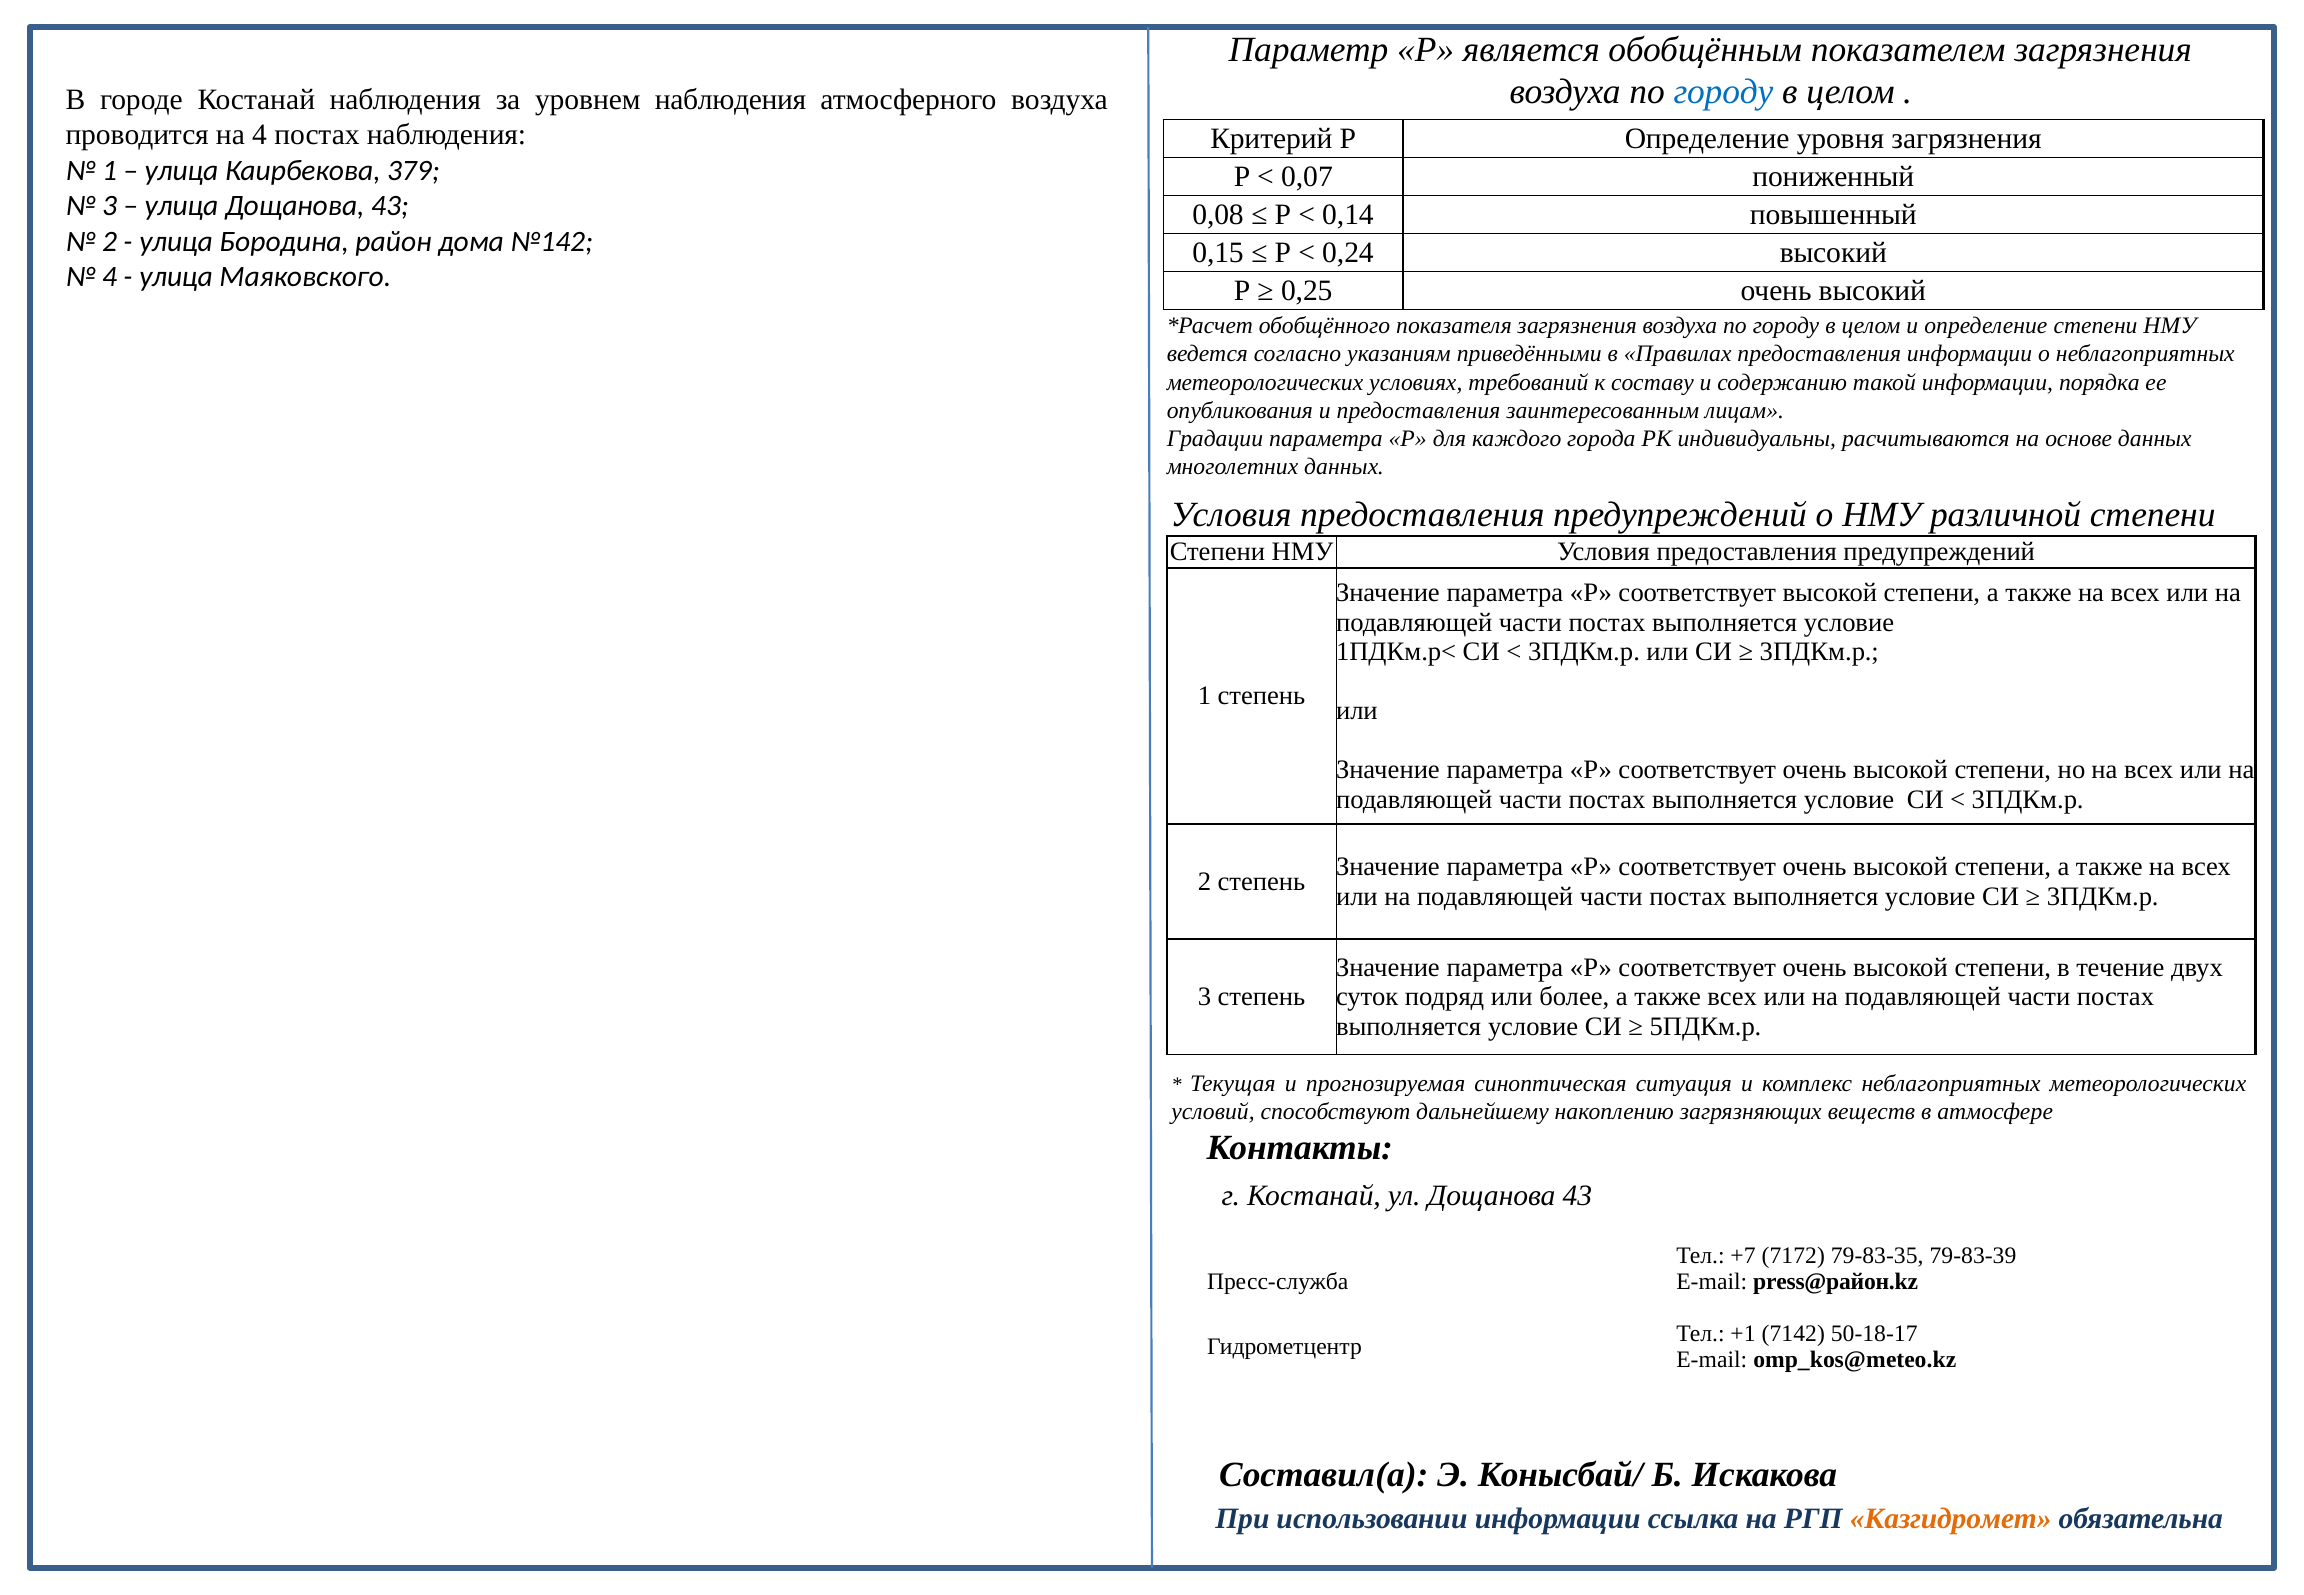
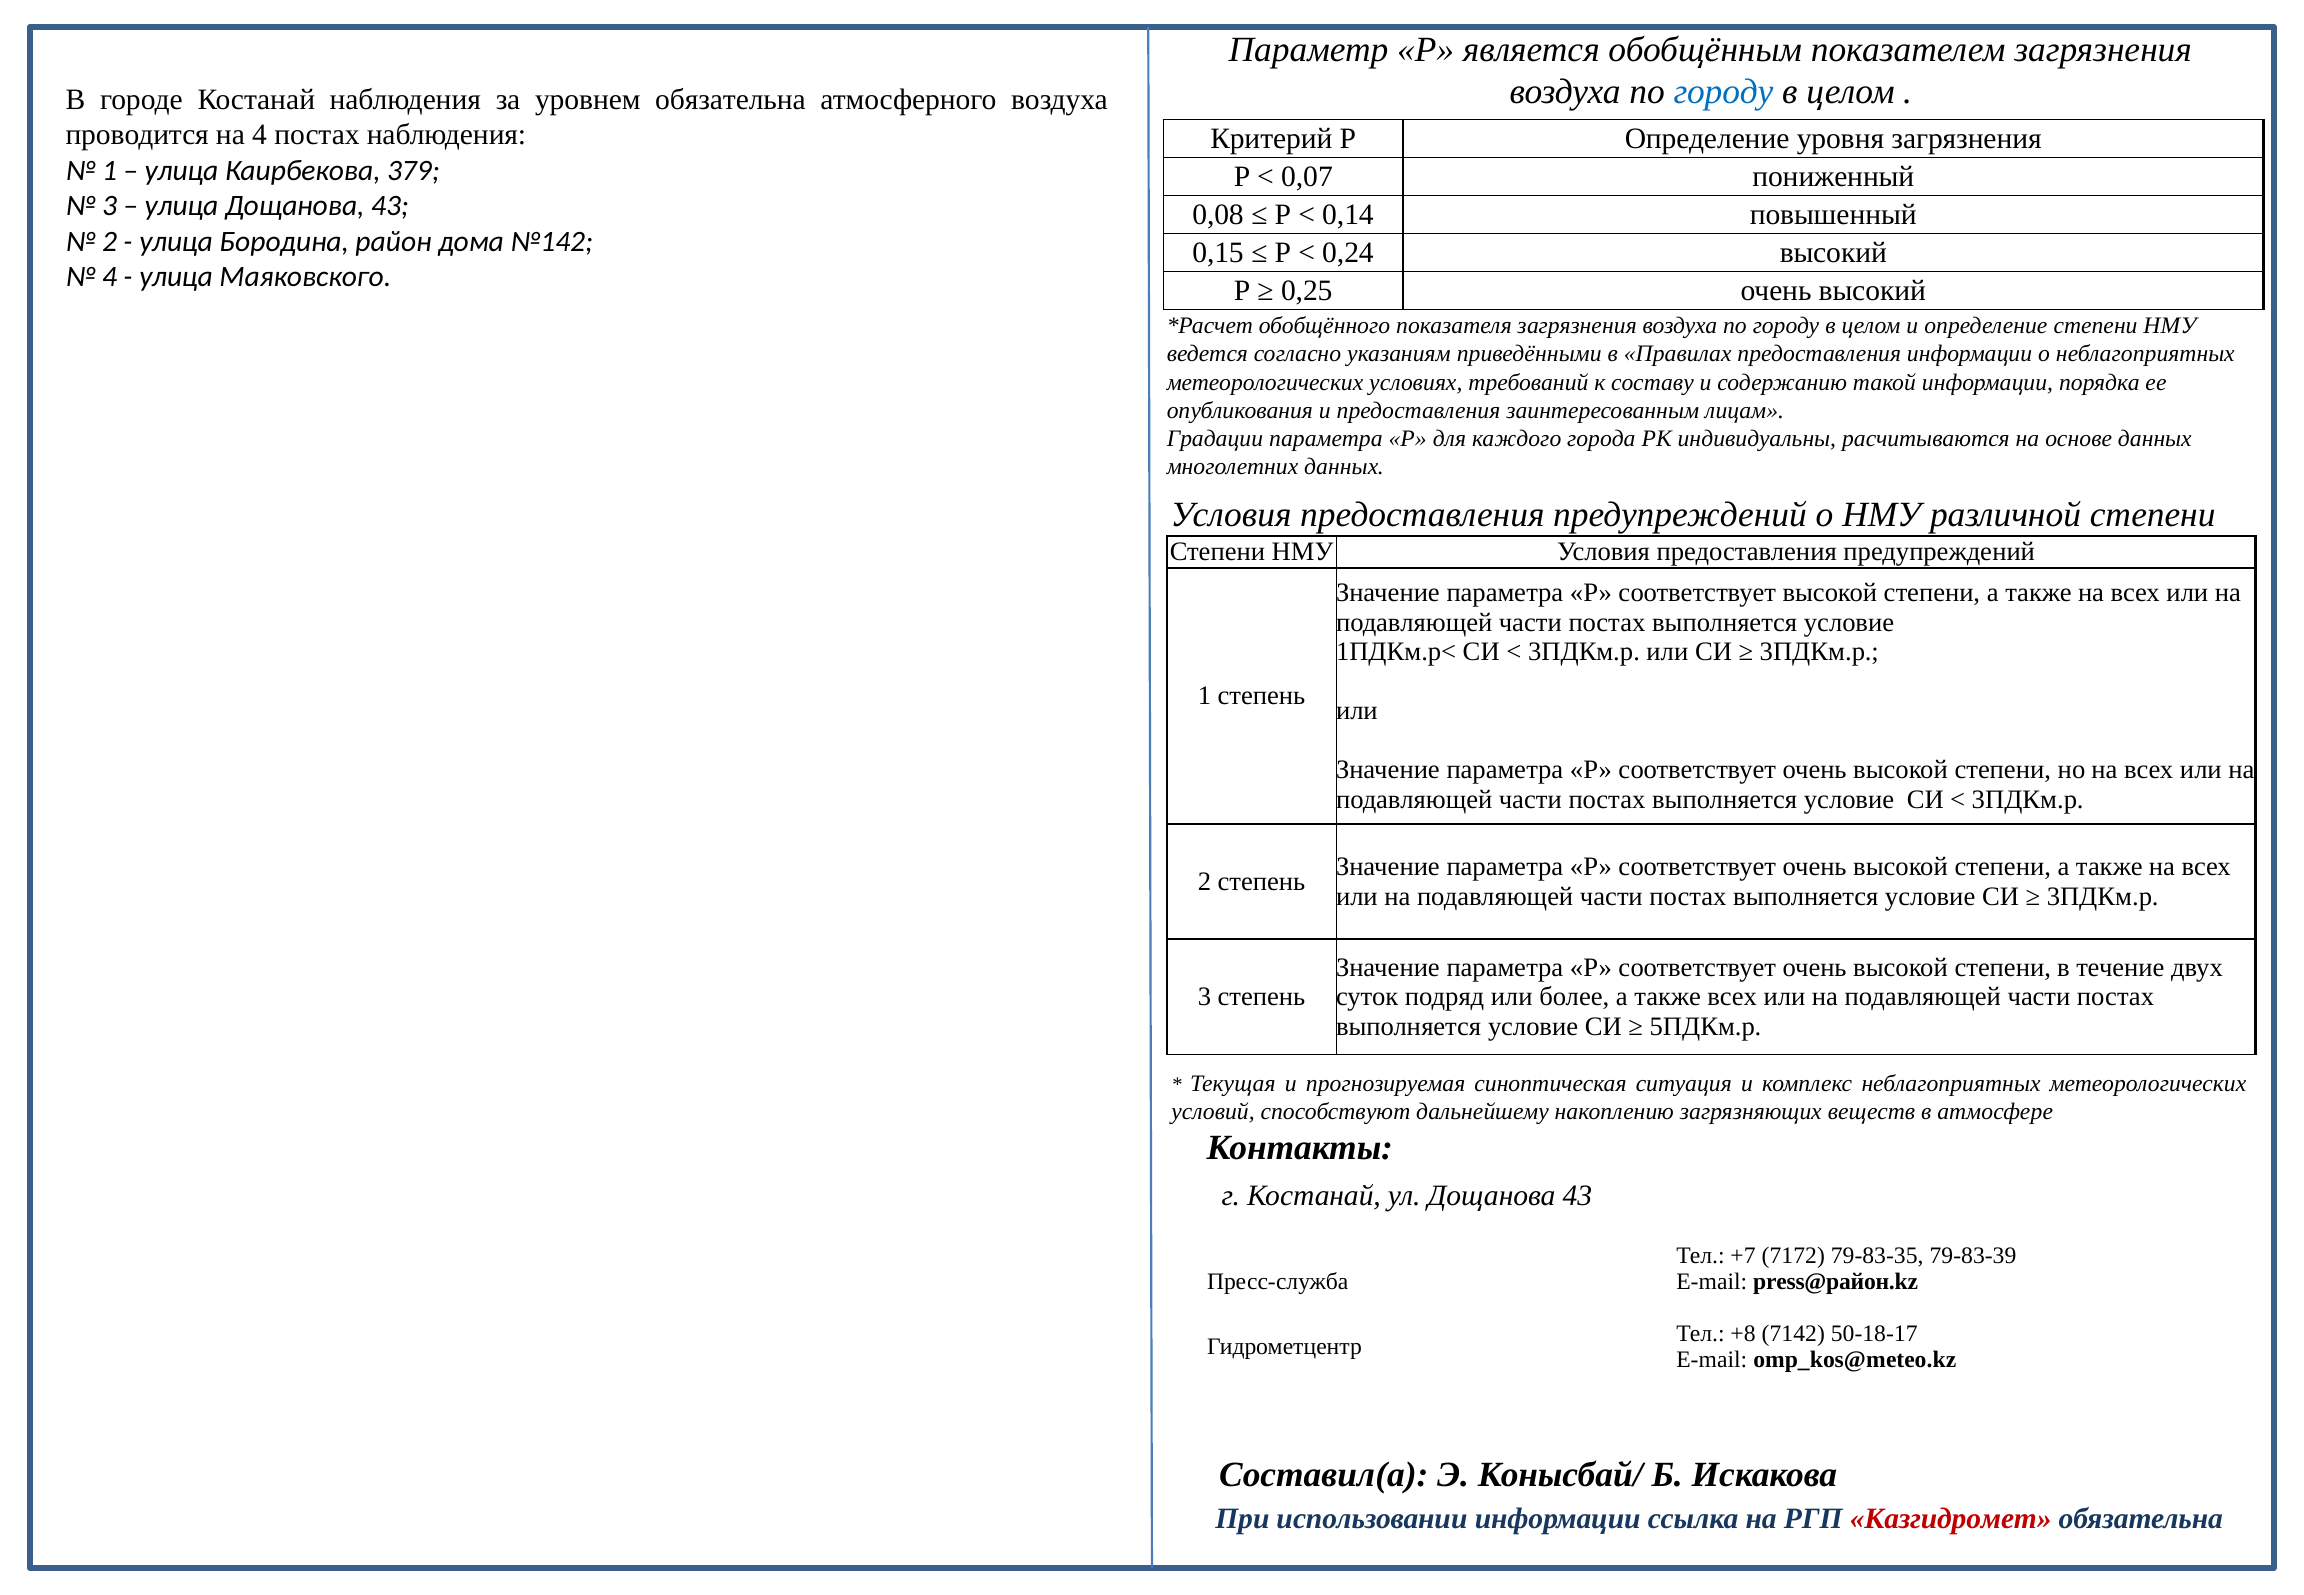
уровнем наблюдения: наблюдения -> обязательна (730, 100)
+1: +1 -> +8 (1743, 1334)
Казгидромет colour: orange -> red (1951, 1519)
